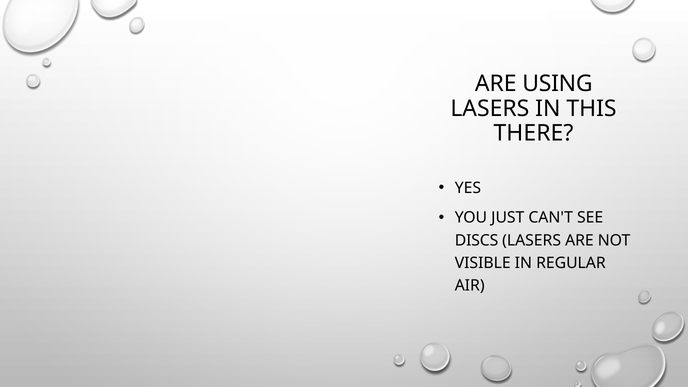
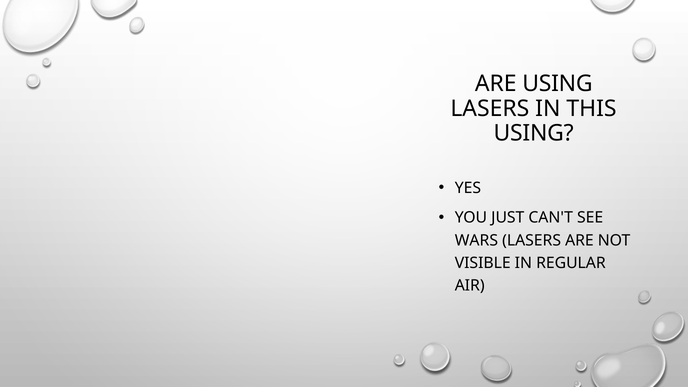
THERE: THERE -> USING (534, 133)
DISCS: DISCS -> WARS (476, 240)
